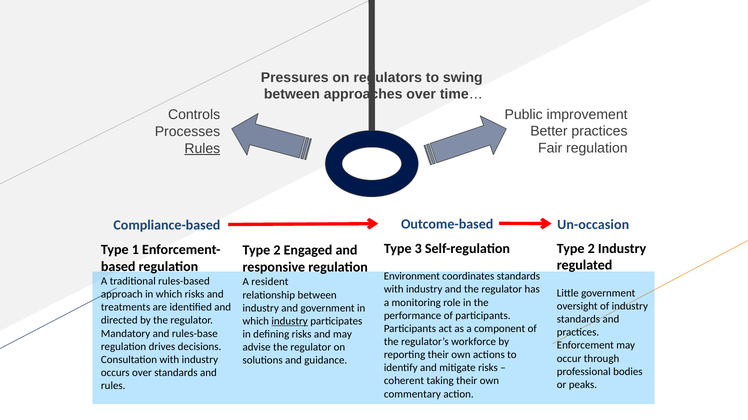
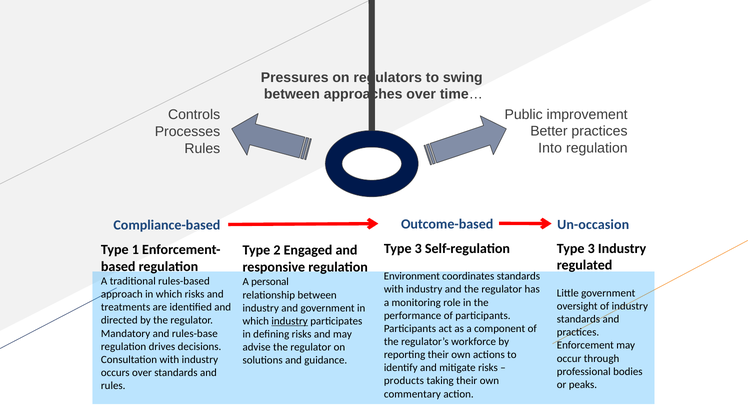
Fair: Fair -> Into (550, 148)
Rules underline: present -> none (202, 149)
2: 2 -> 3 (591, 249)
resident: resident -> personal (270, 282)
coherent: coherent -> products (404, 382)
